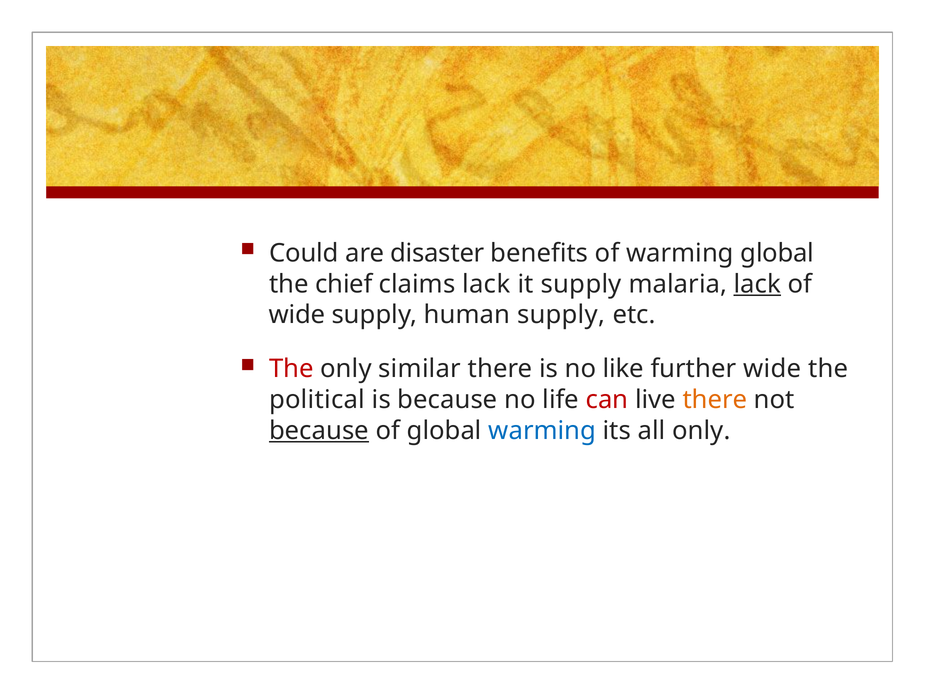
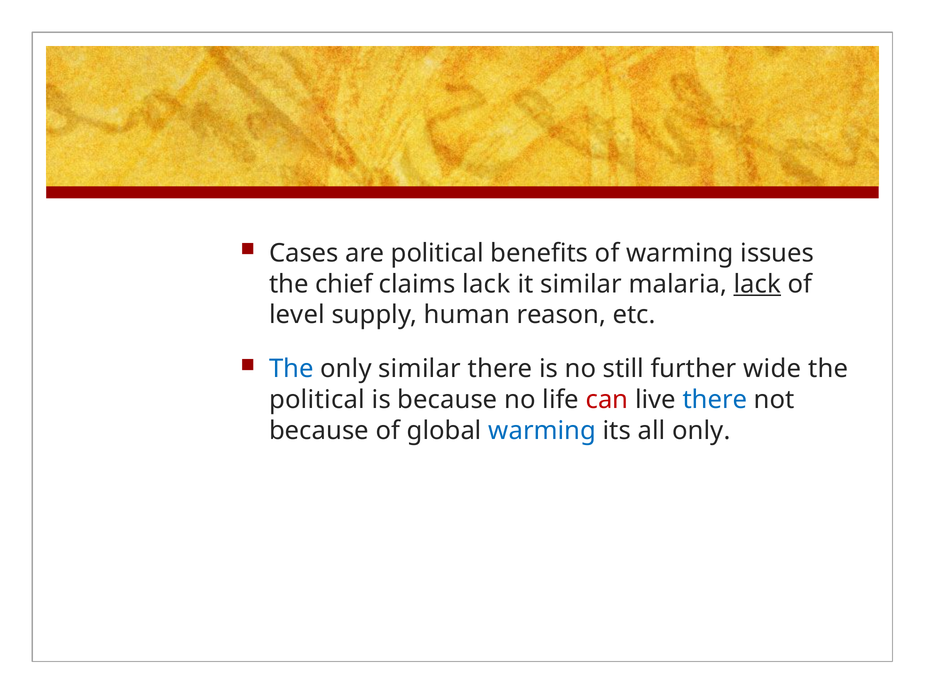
Could: Could -> Cases (304, 253)
are disaster: disaster -> political (437, 253)
warming global: global -> issues (777, 253)
it supply: supply -> similar (581, 284)
wide: wide -> level (297, 315)
human supply: supply -> reason (561, 315)
The colour: red -> blue (291, 369)
like: like -> still (623, 369)
there colour: orange -> blue (715, 400)
because underline: present -> none (319, 430)
